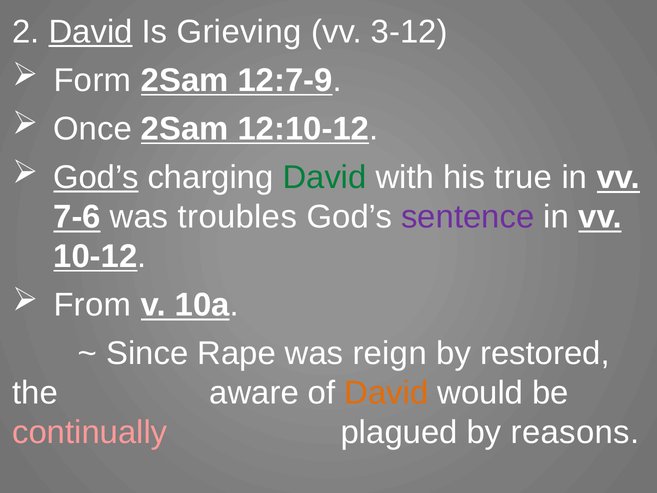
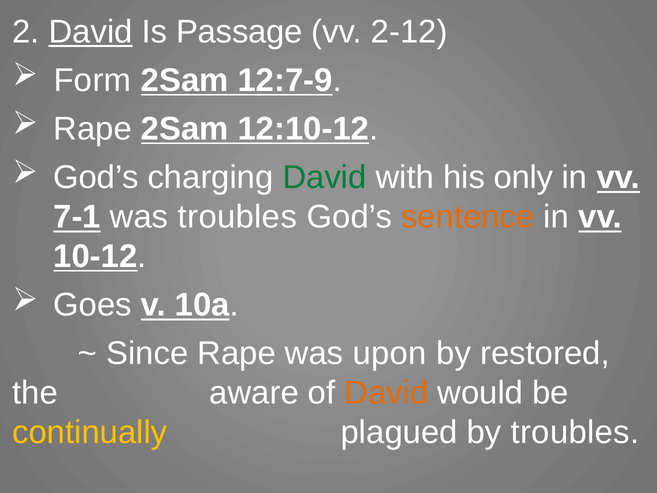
Grieving: Grieving -> Passage (239, 32)
3-12: 3-12 -> 2-12 (409, 32)
Once: Once -> Rape (93, 129)
God’s underline: present -> none (96, 177)
true: true -> only (523, 177)
7-6: 7-6 -> 7-1 (77, 217)
sentence colour: purple -> orange (468, 217)
From: From -> Goes (93, 305)
reign: reign -> upon (390, 353)
continually colour: pink -> yellow (90, 432)
by reasons: reasons -> troubles (575, 432)
